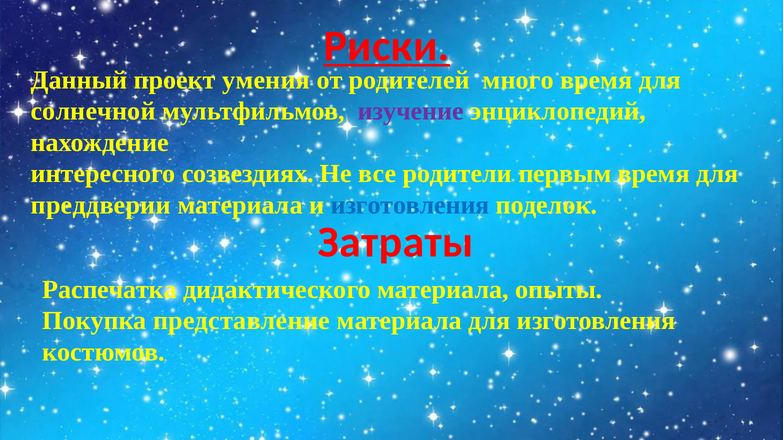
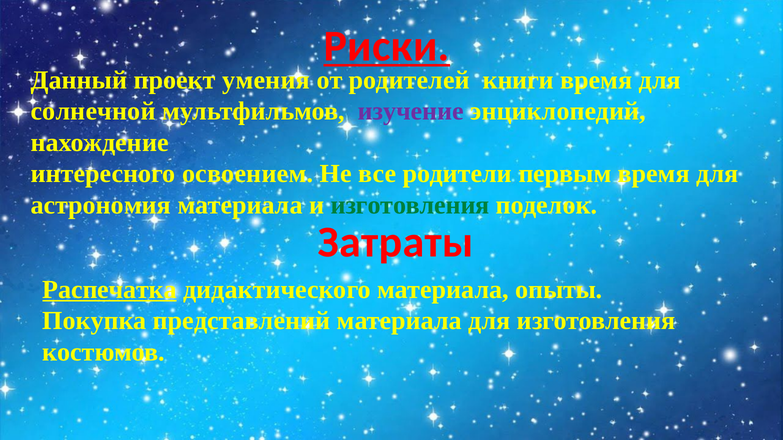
много: много -> книги (518, 80)
созвездиях: созвездиях -> освоением (248, 174)
преддверии: преддверии -> астрономия (101, 205)
изготовления colour: blue -> green (410, 205)
Распечатка underline: none -> present (110, 290)
представление: представление -> представлений (242, 321)
